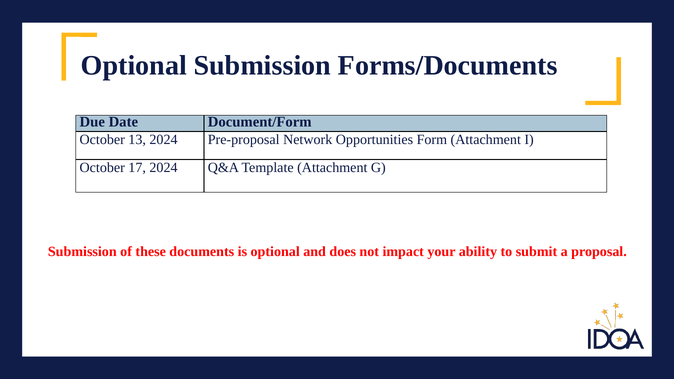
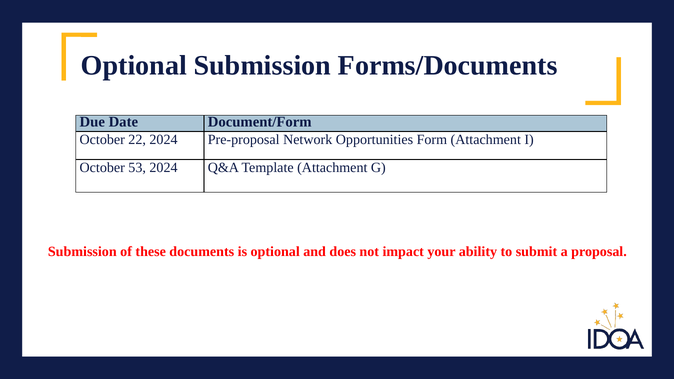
13: 13 -> 22 (137, 139)
17: 17 -> 53 (137, 168)
